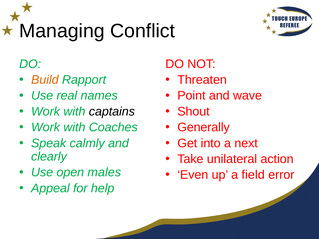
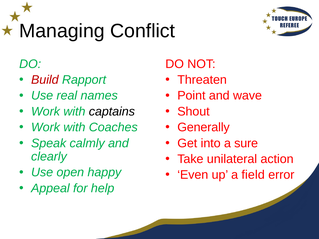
Build colour: orange -> red (45, 80)
next: next -> sure (246, 143)
males: males -> happy (104, 173)
